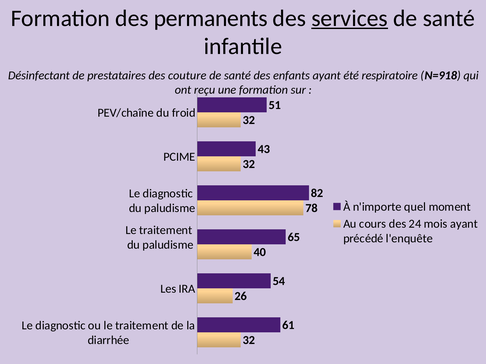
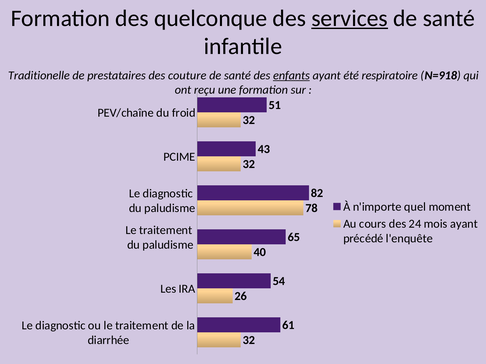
permanents: permanents -> quelconque (211, 18)
Désinfectant: Désinfectant -> Traditionelle (39, 75)
enfants underline: none -> present (291, 75)
